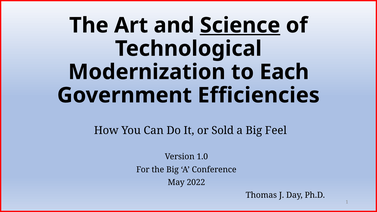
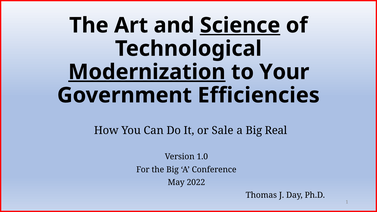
Modernization underline: none -> present (147, 72)
Each: Each -> Your (284, 72)
Sold: Sold -> Sale (223, 130)
Feel: Feel -> Real (276, 130)
